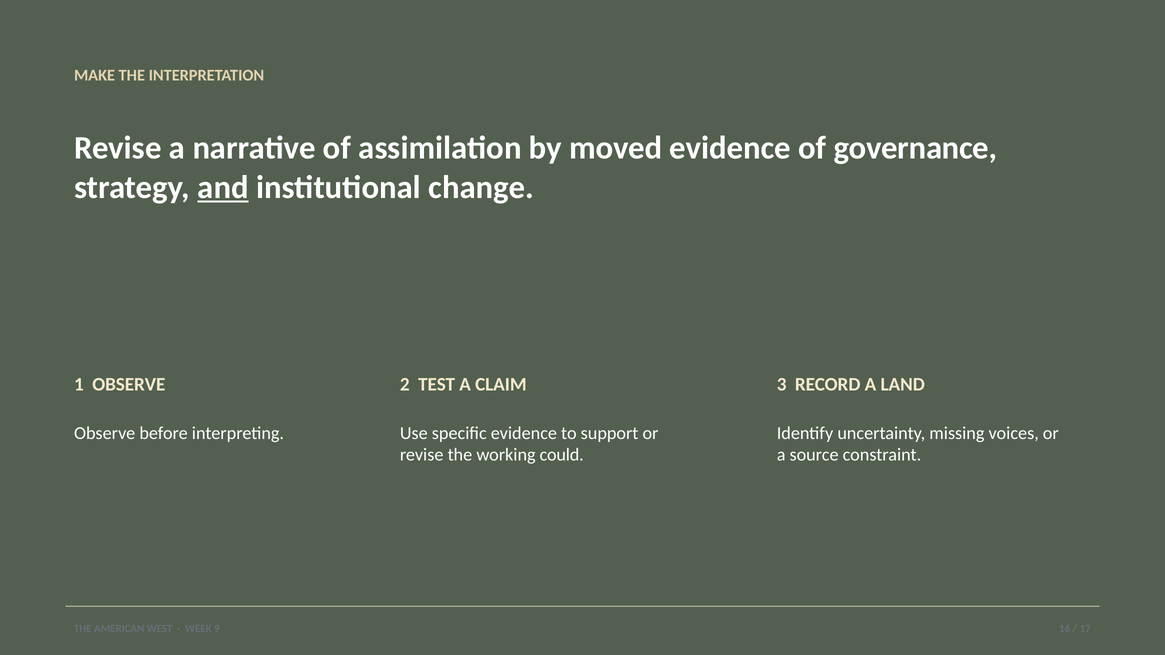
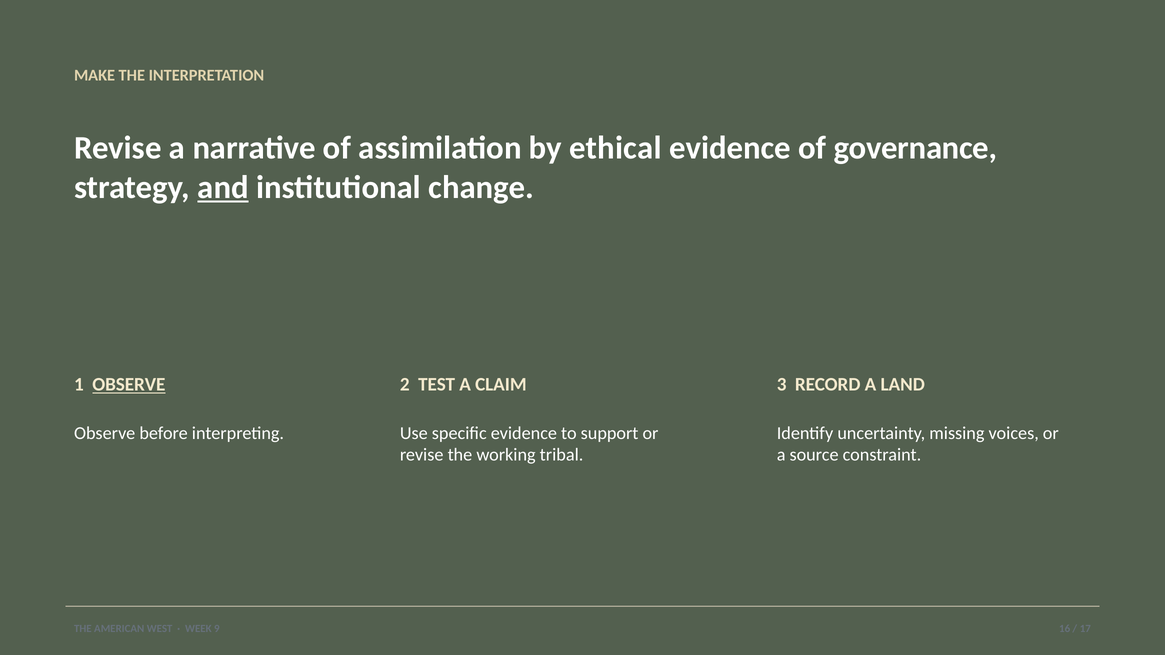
moved: moved -> ethical (615, 148)
OBSERVE underline: none -> present (129, 385)
could: could -> tribal (562, 455)
